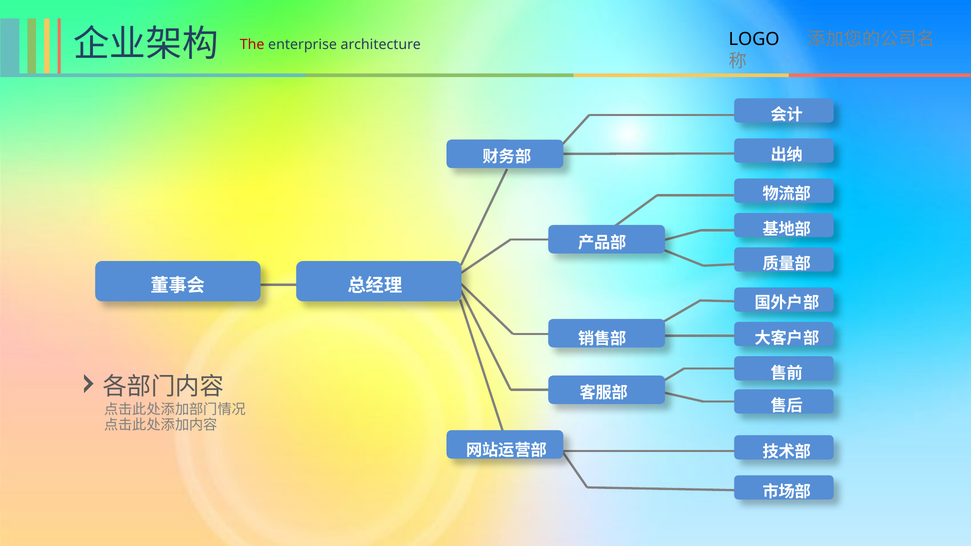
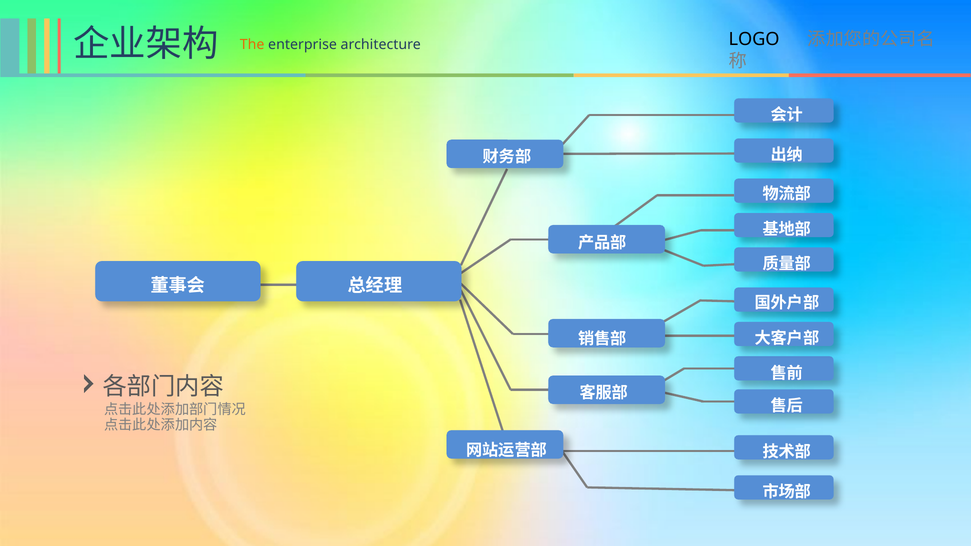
The colour: red -> orange (252, 45)
